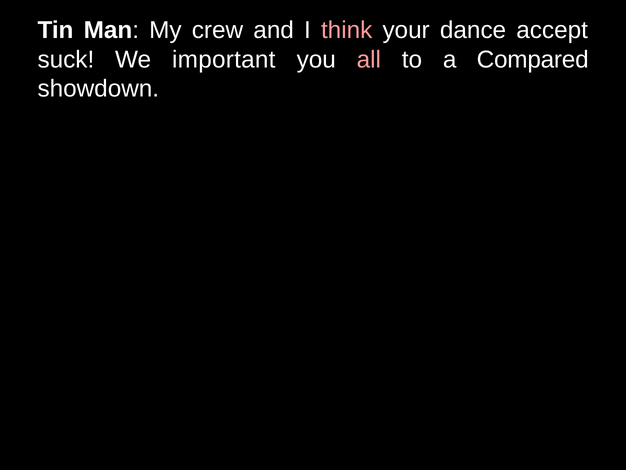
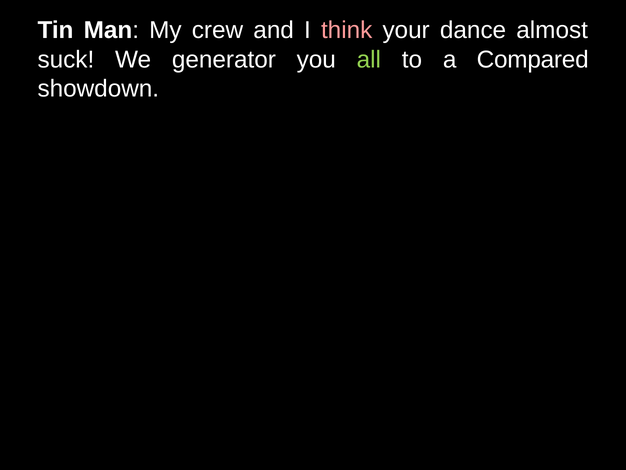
accept: accept -> almost (552, 30)
important: important -> generator (224, 60)
all colour: pink -> light green (369, 60)
